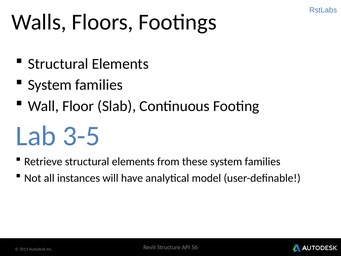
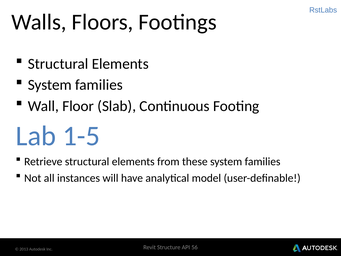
3-5: 3-5 -> 1-5 (81, 136)
